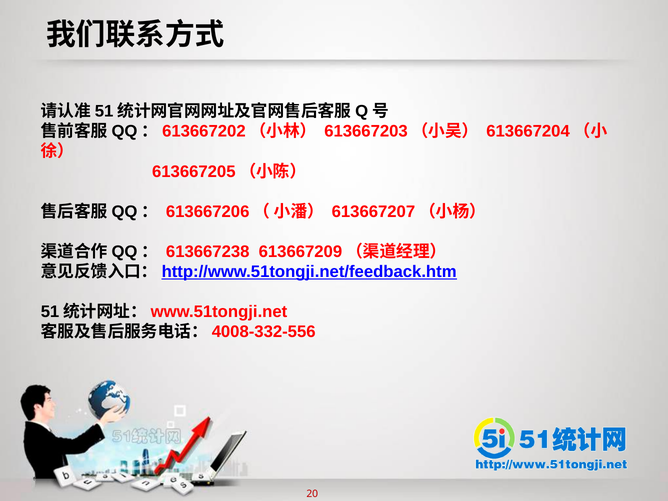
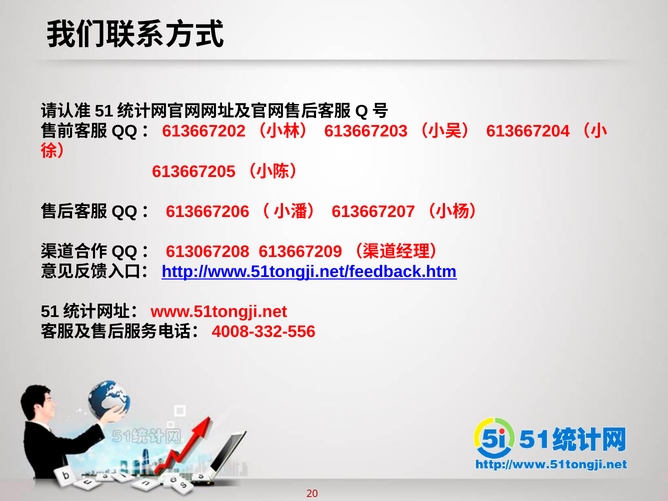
613667238: 613667238 -> 613067208 (208, 252)
